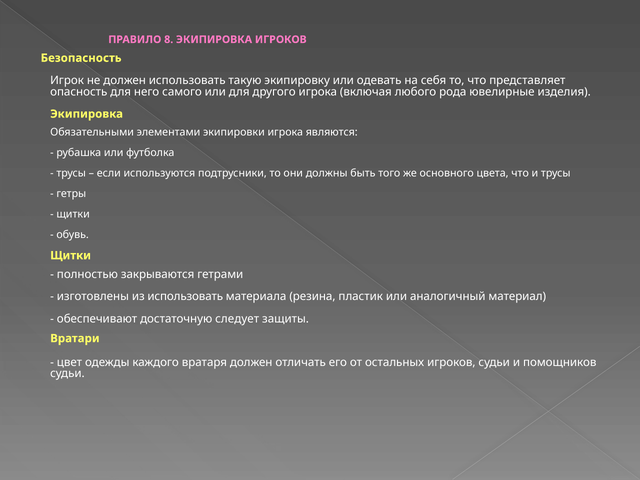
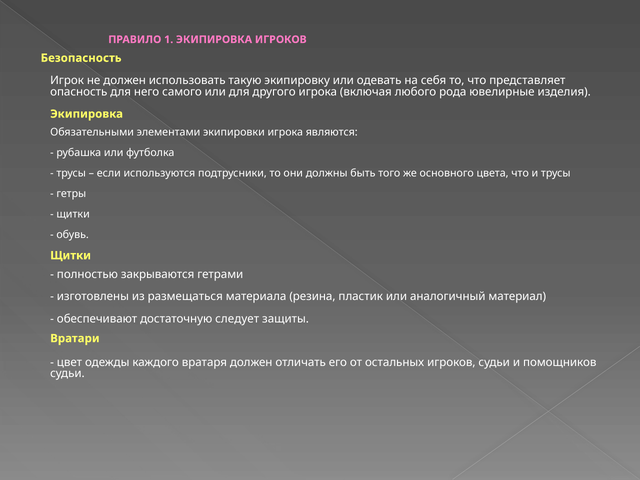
8: 8 -> 1 (169, 40)
из использовать: использовать -> размещаться (185, 297)
